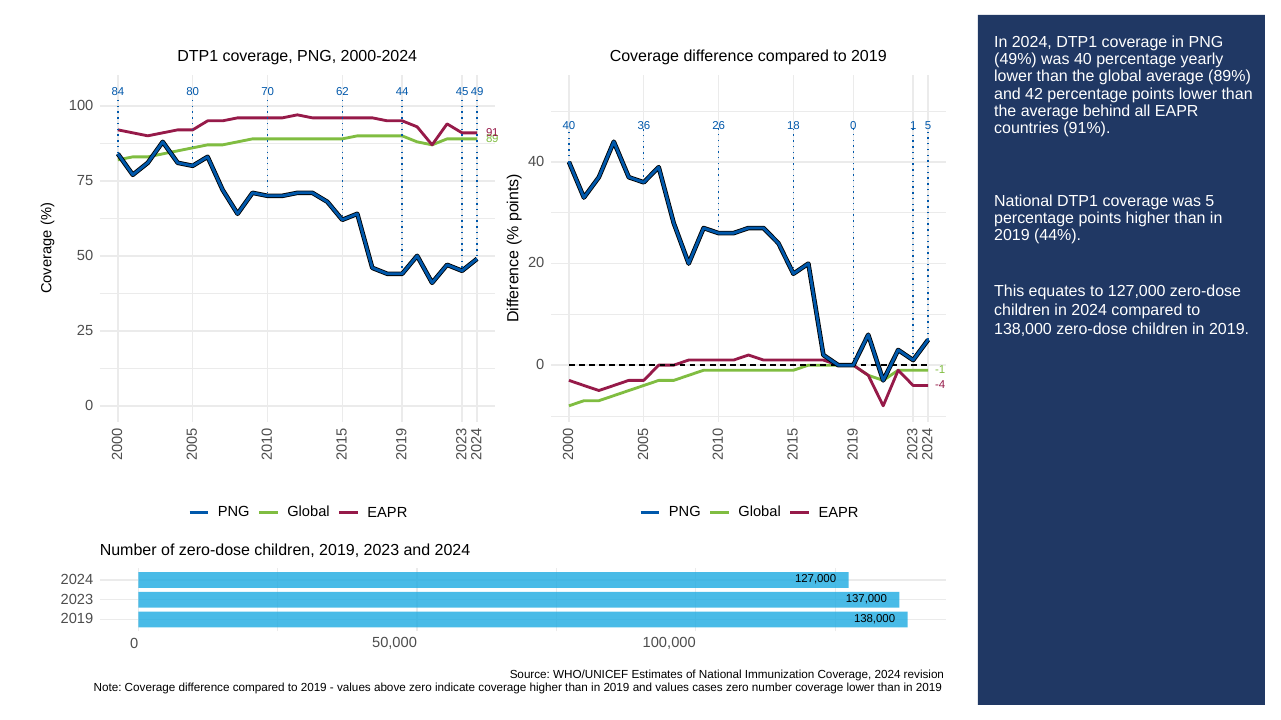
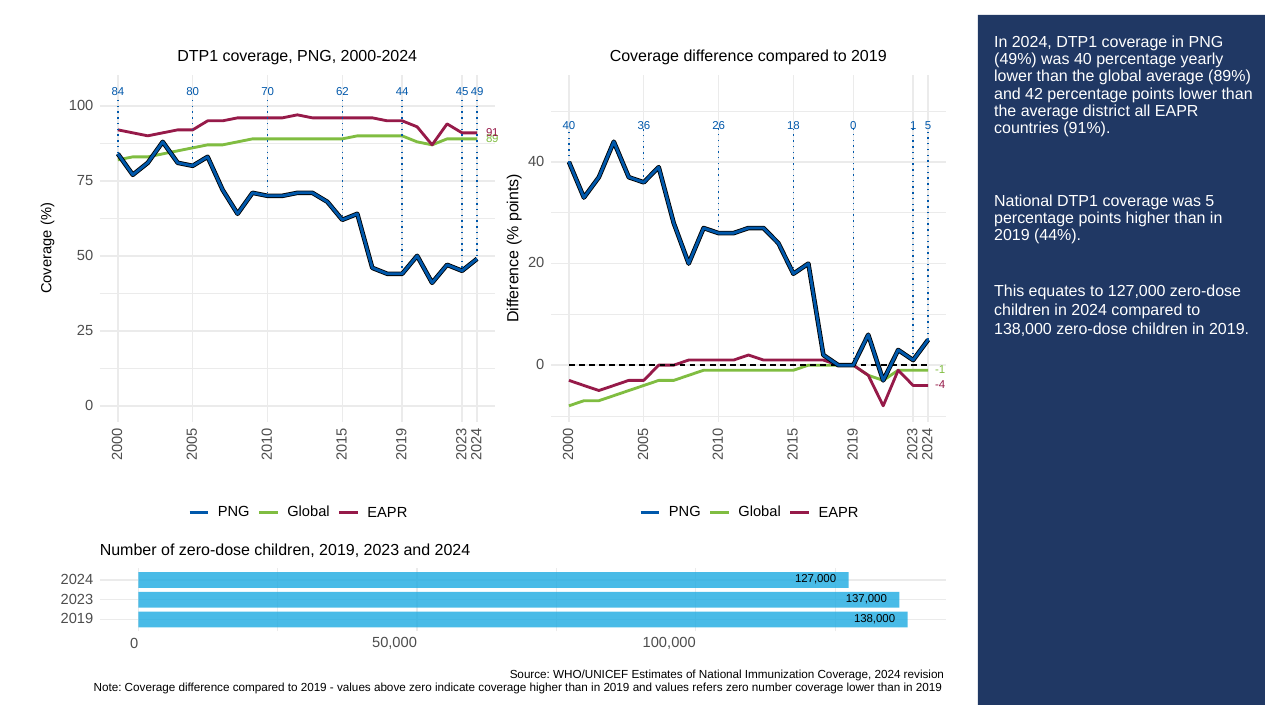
behind: behind -> district (1106, 111)
cases: cases -> refers (708, 688)
